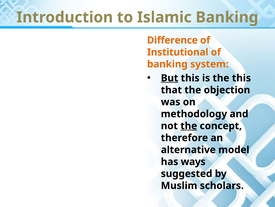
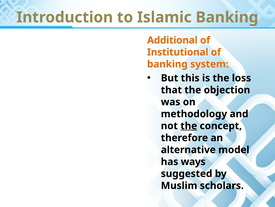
Difference: Difference -> Additional (172, 40)
But underline: present -> none (170, 78)
the this: this -> loss (241, 78)
